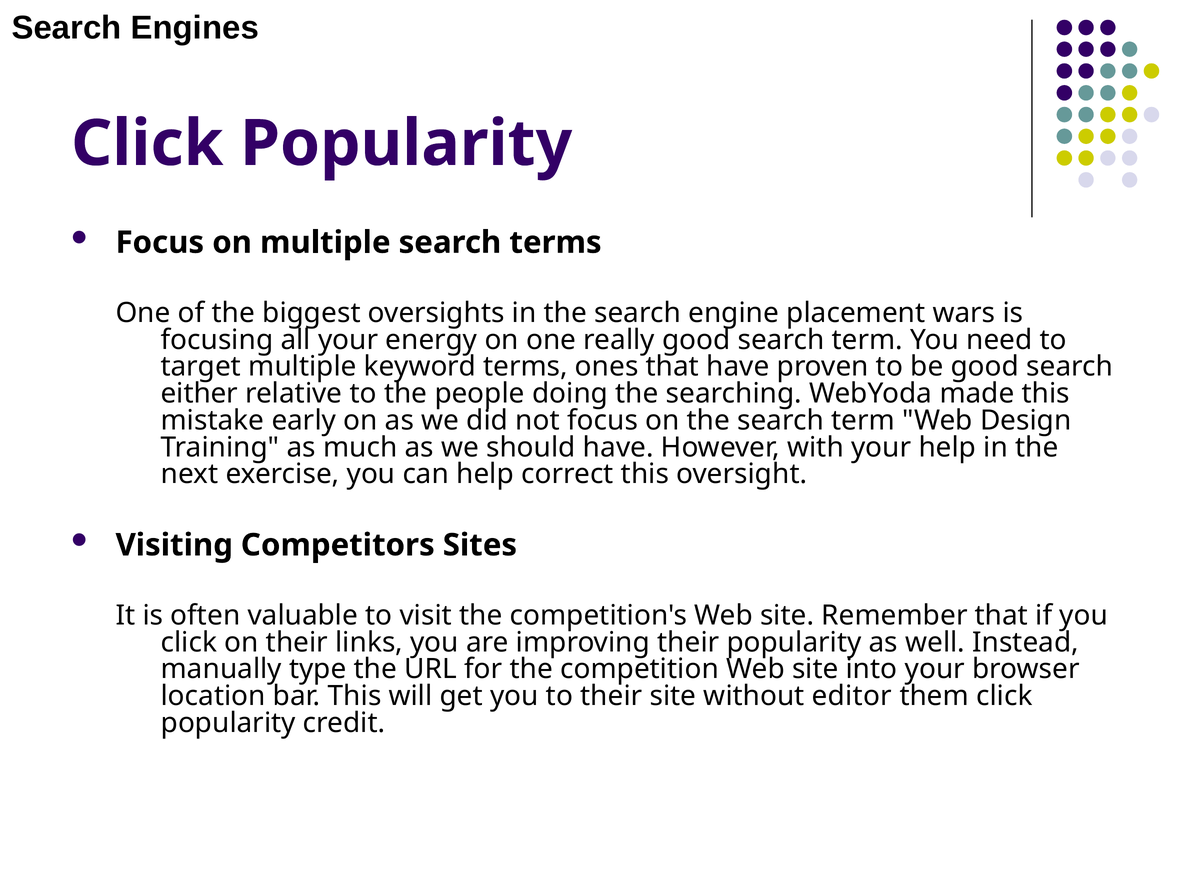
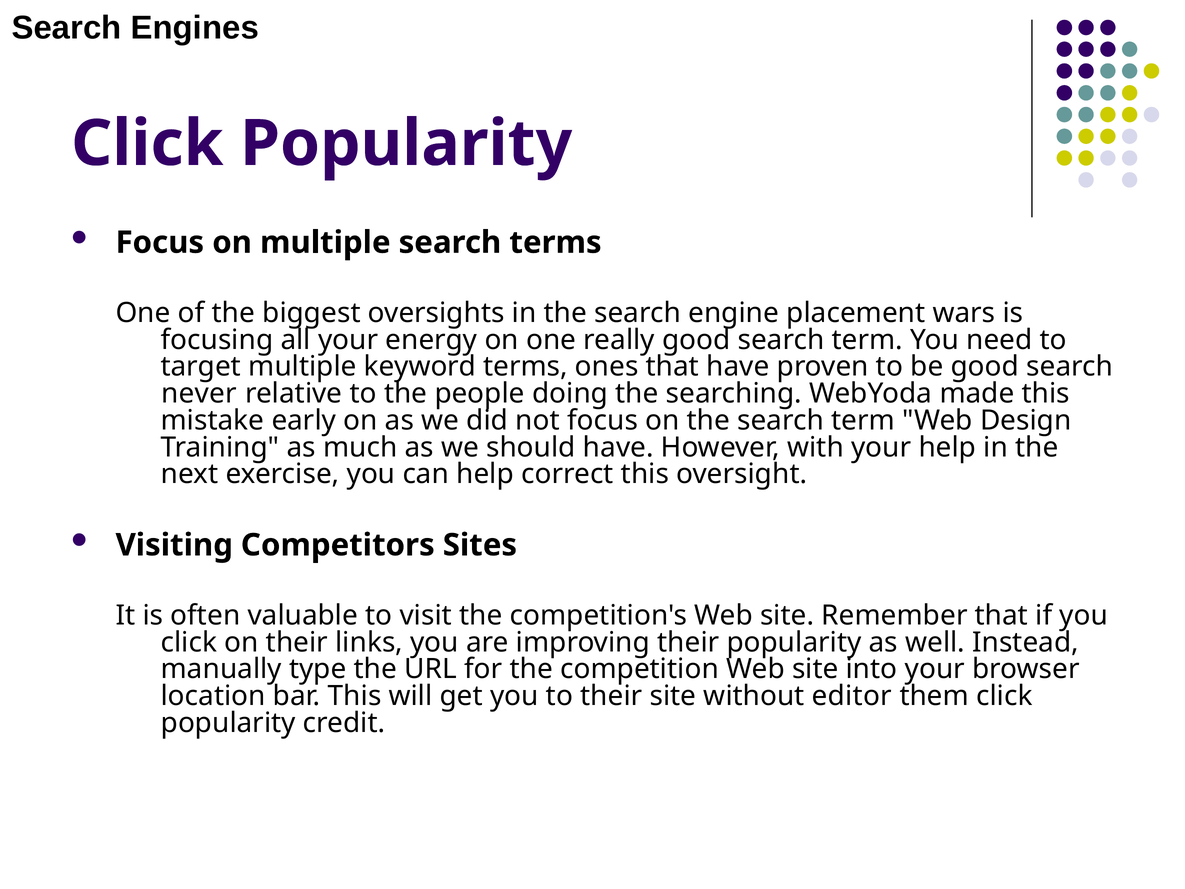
either: either -> never (199, 393)
